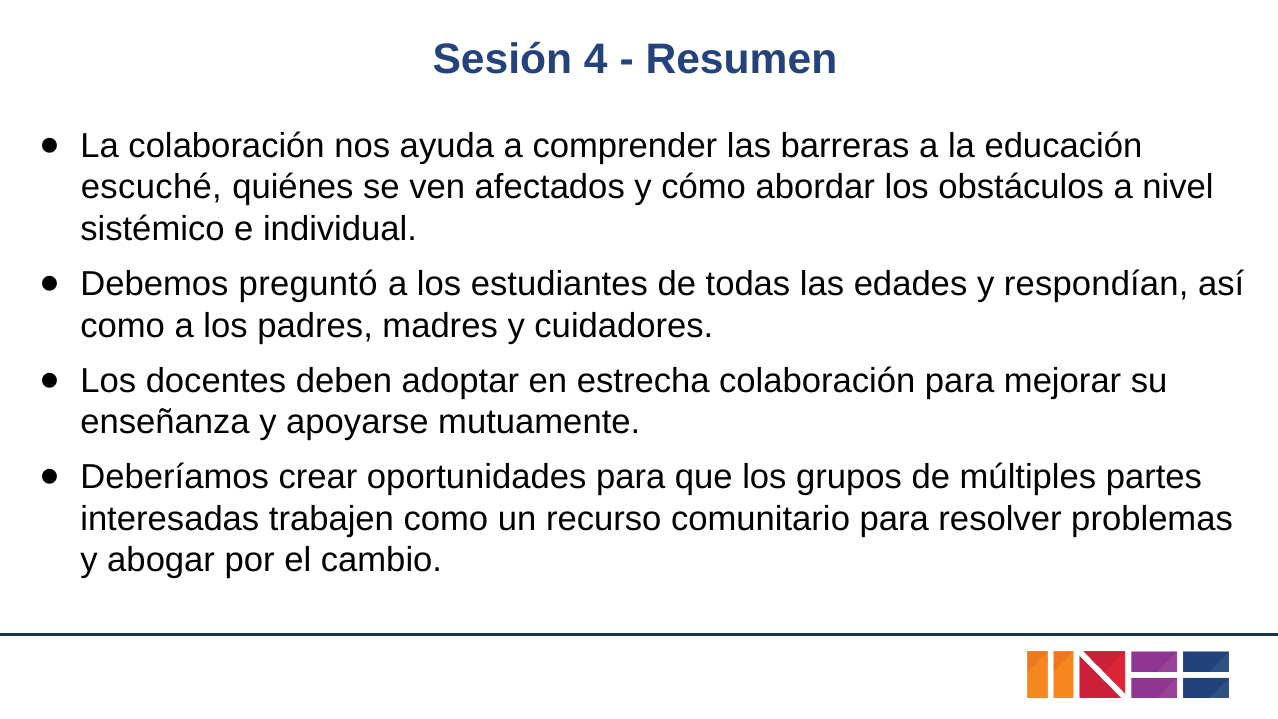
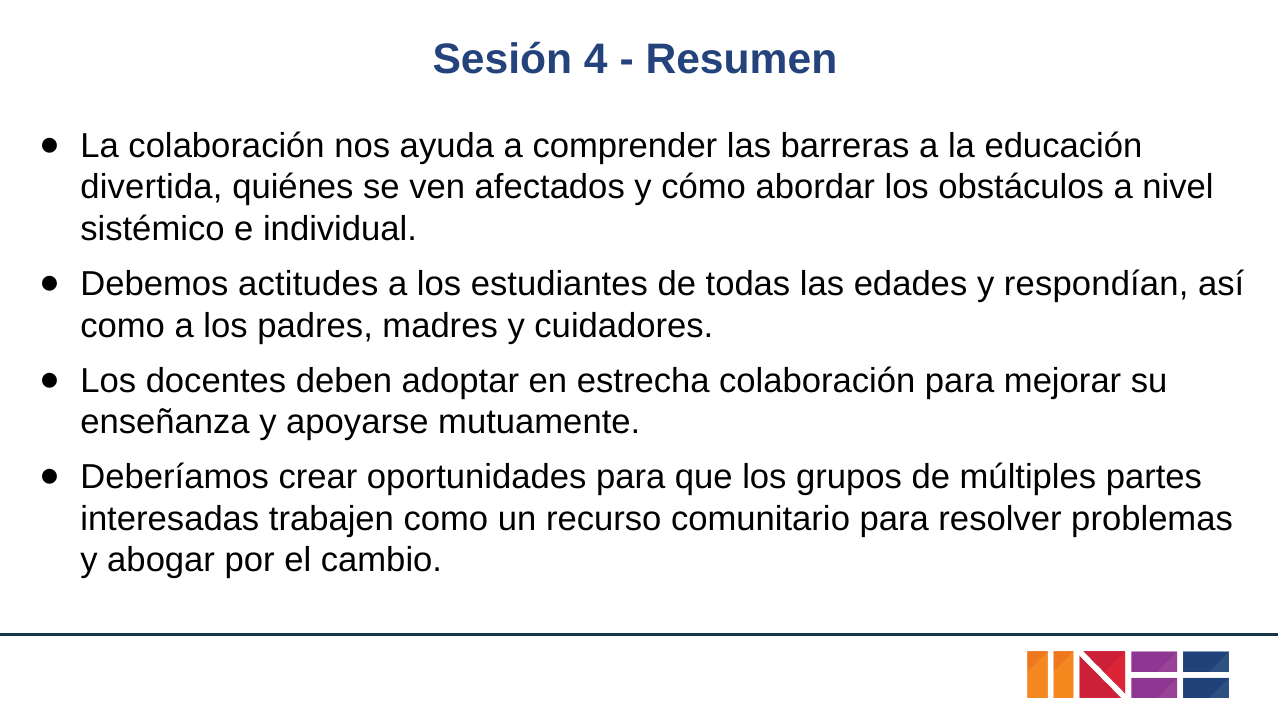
escuché: escuché -> divertida (151, 187)
preguntó: preguntó -> actitudes (308, 284)
